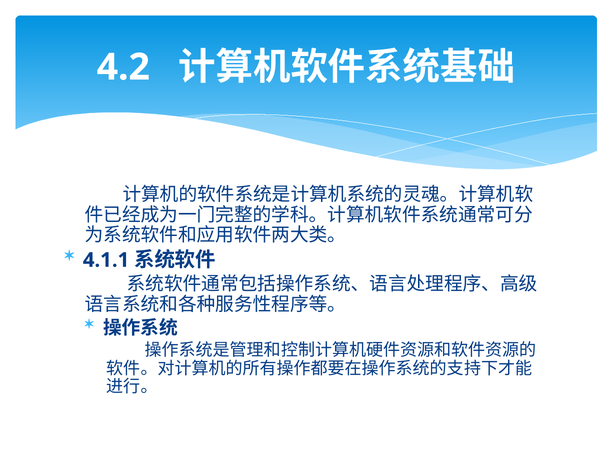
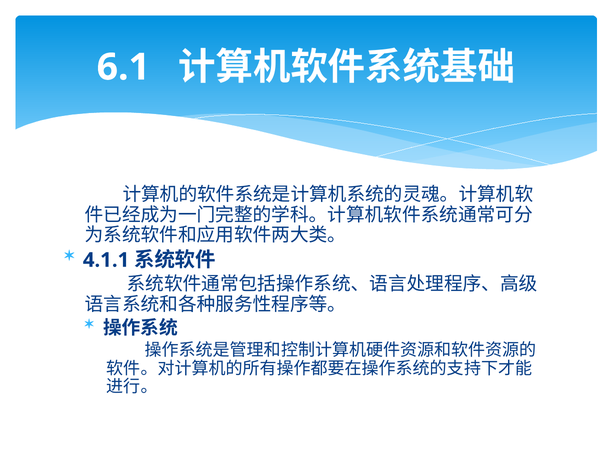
4.2: 4.2 -> 6.1 (123, 67)
